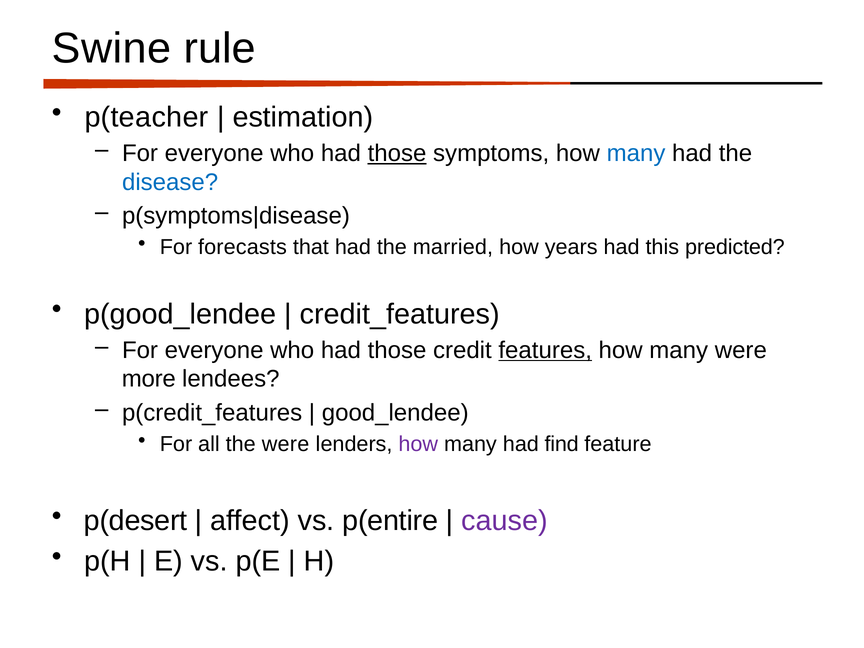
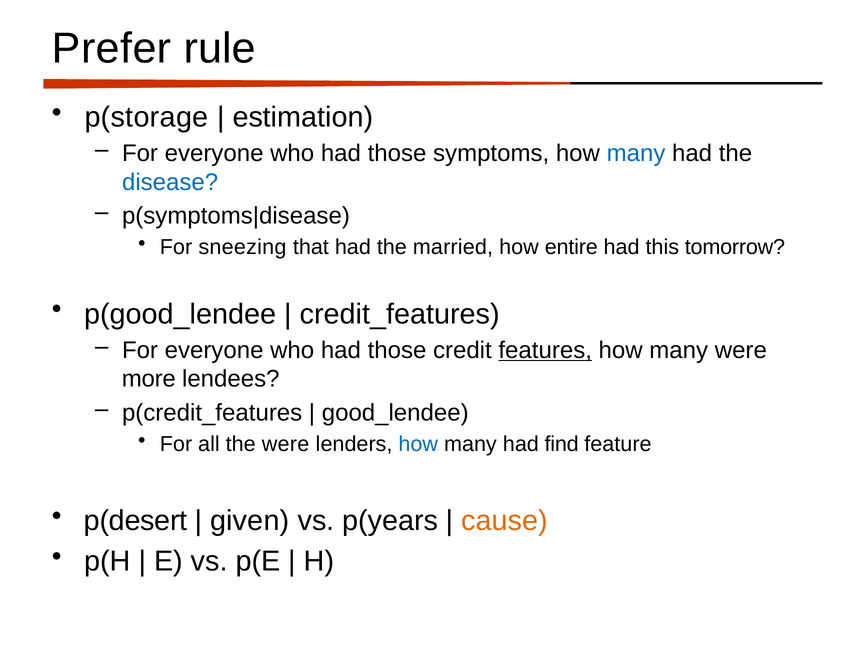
Swine: Swine -> Prefer (112, 48)
p(teacher: p(teacher -> p(storage (147, 117)
those underline: present -> none (397, 153)
forecasts: forecasts -> sneezing (242, 247)
years: years -> entire (571, 247)
predicted: predicted -> tomorrow (735, 247)
how colour: purple -> blue (418, 444)
affect: affect -> given (250, 521)
p(entire: p(entire -> p(years (390, 521)
cause colour: purple -> orange (504, 521)
